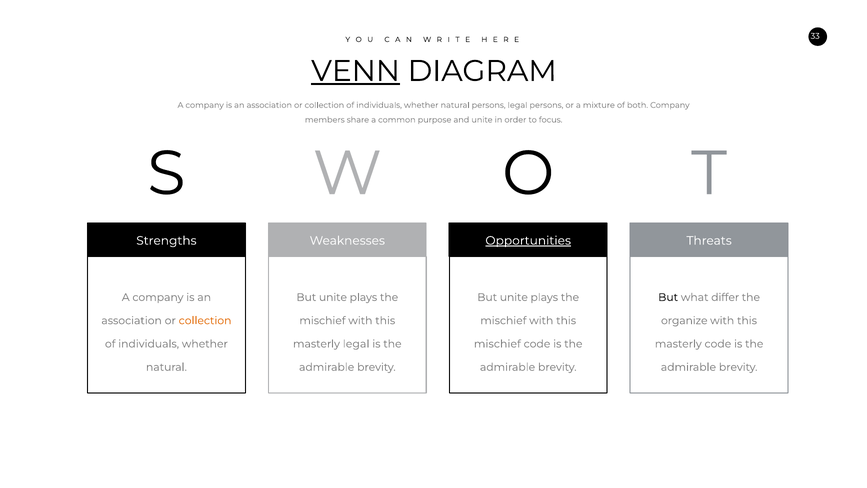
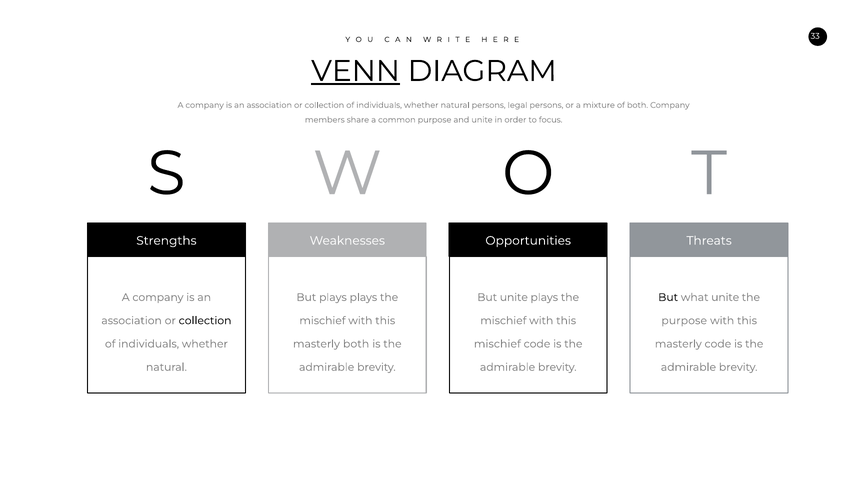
Opportunities underline: present -> none (528, 241)
unite: unite -> plays (333, 297)
what differ: differ -> unite (725, 297)
collection colour: orange -> black (205, 321)
organize: organize -> purpose (684, 321)
masterly legal: legal -> both (356, 344)
